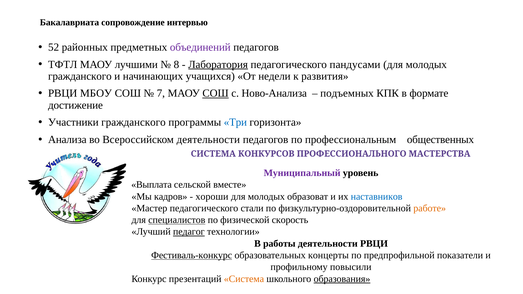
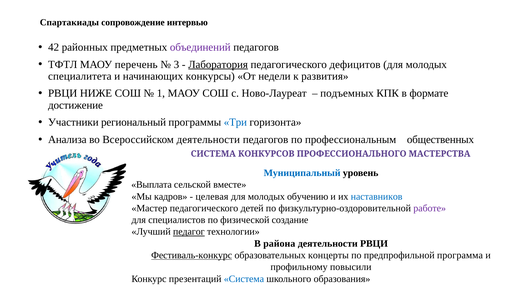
Бакалавриата: Бакалавриата -> Спартакиады (69, 23)
52: 52 -> 42 (54, 47)
лучшими: лучшими -> перечень (136, 64)
8: 8 -> 3 (176, 64)
пандусами: пандусами -> дефицитов (355, 64)
гражданского: гражданского -> специалитета (80, 76)
учащихся: учащихся -> конкурсы (210, 76)
МБОУ: МБОУ -> НИЖЕ (96, 93)
7: 7 -> 1 (161, 93)
СОШ underline: present -> none (216, 93)
Ново-Анализа: Ново-Анализа -> Ново-Лауреат (274, 93)
Участники гражданского: гражданского -> региональный (134, 122)
Муниципальный colour: purple -> blue (302, 173)
хороши: хороши -> целевая (212, 197)
образоват: образоват -> обучению (308, 197)
стали: стали -> детей (252, 208)
работе colour: orange -> purple (430, 208)
специалистов underline: present -> none (177, 220)
скорость: скорость -> создание (290, 220)
работы: работы -> района (279, 244)
показатели: показатели -> программа (460, 255)
Система colour: orange -> blue (244, 279)
образования underline: present -> none (342, 279)
